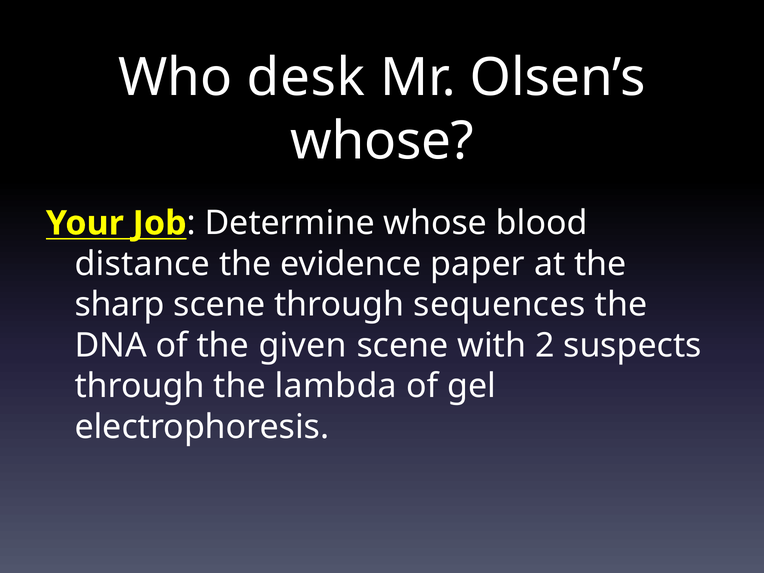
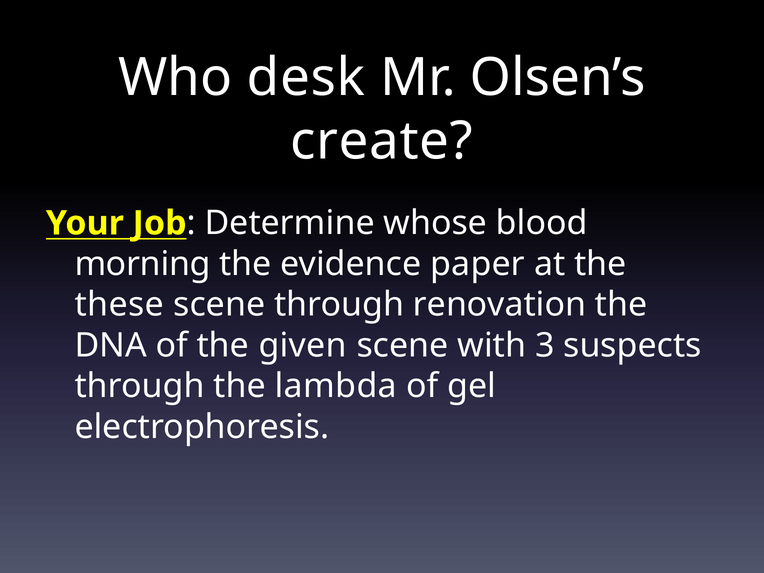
whose: whose -> create (382, 141)
distance: distance -> morning (143, 264)
sharp: sharp -> these (119, 305)
sequences: sequences -> renovation (500, 305)
2: 2 -> 3 (545, 345)
